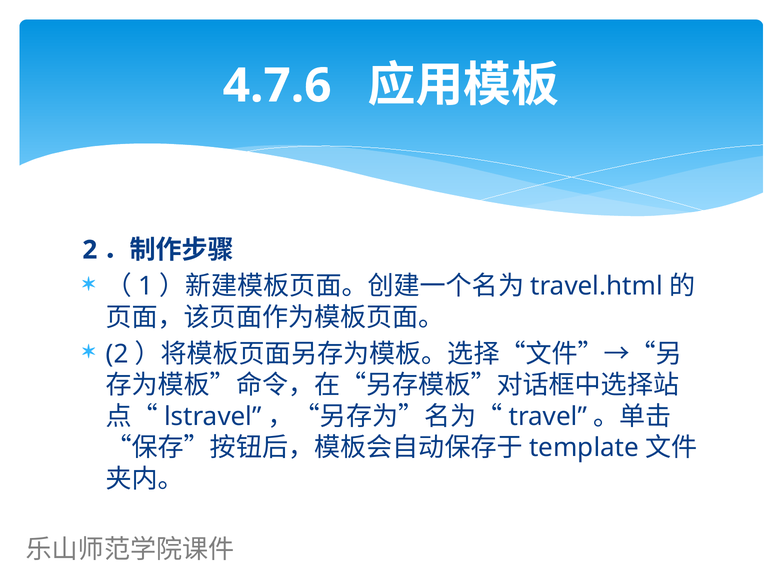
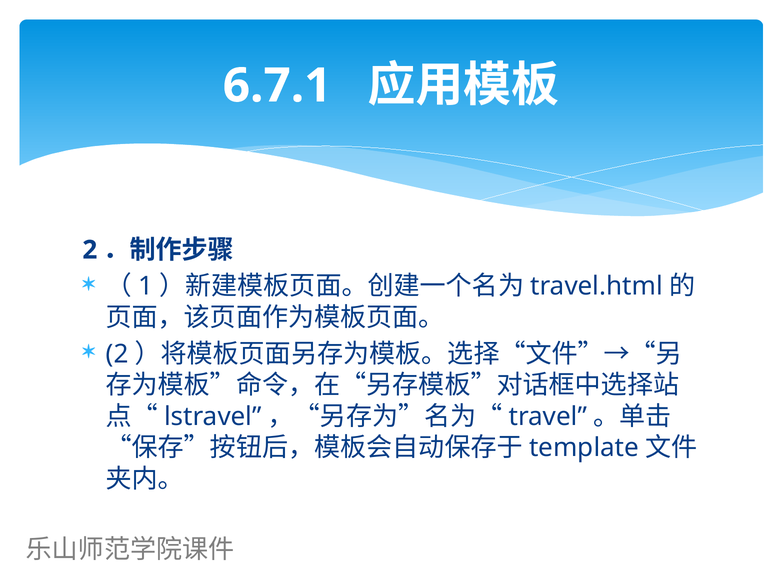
4.7.6: 4.7.6 -> 6.7.1 (277, 86)
